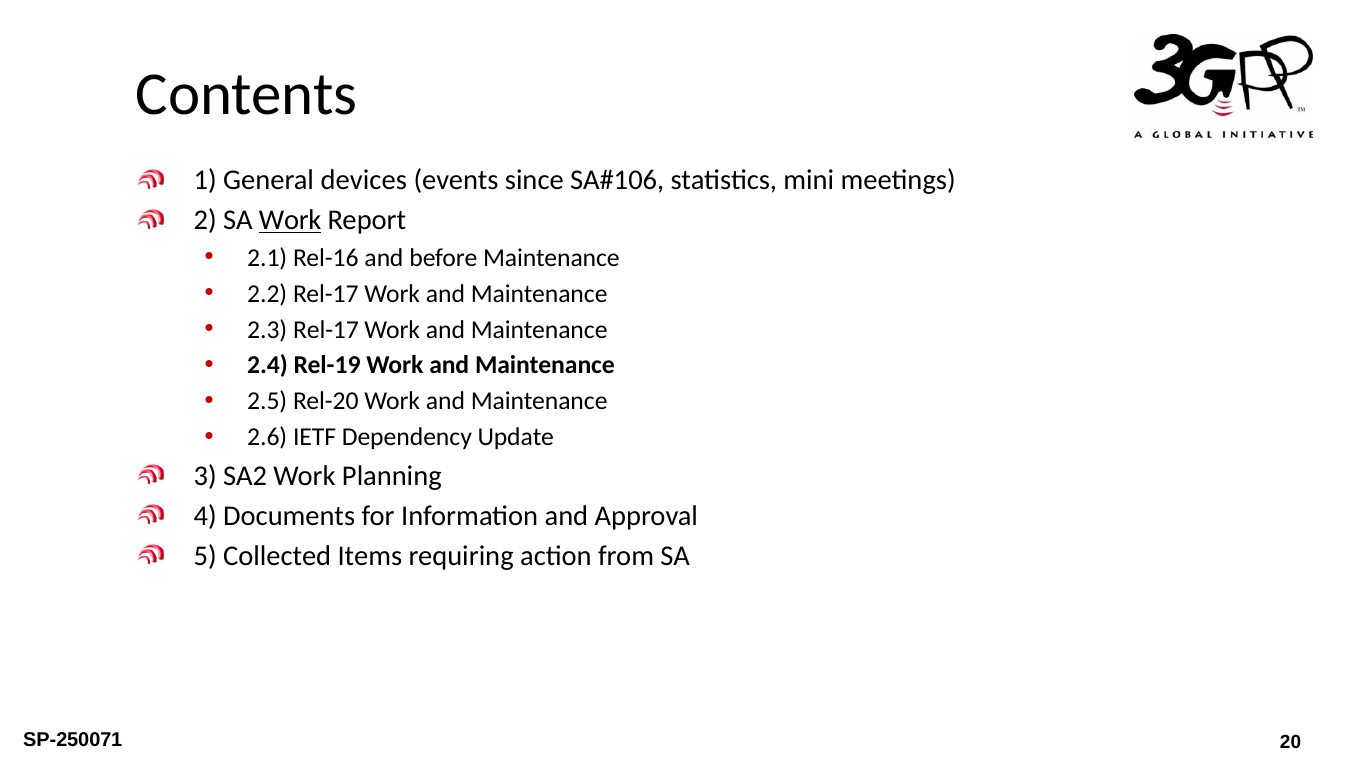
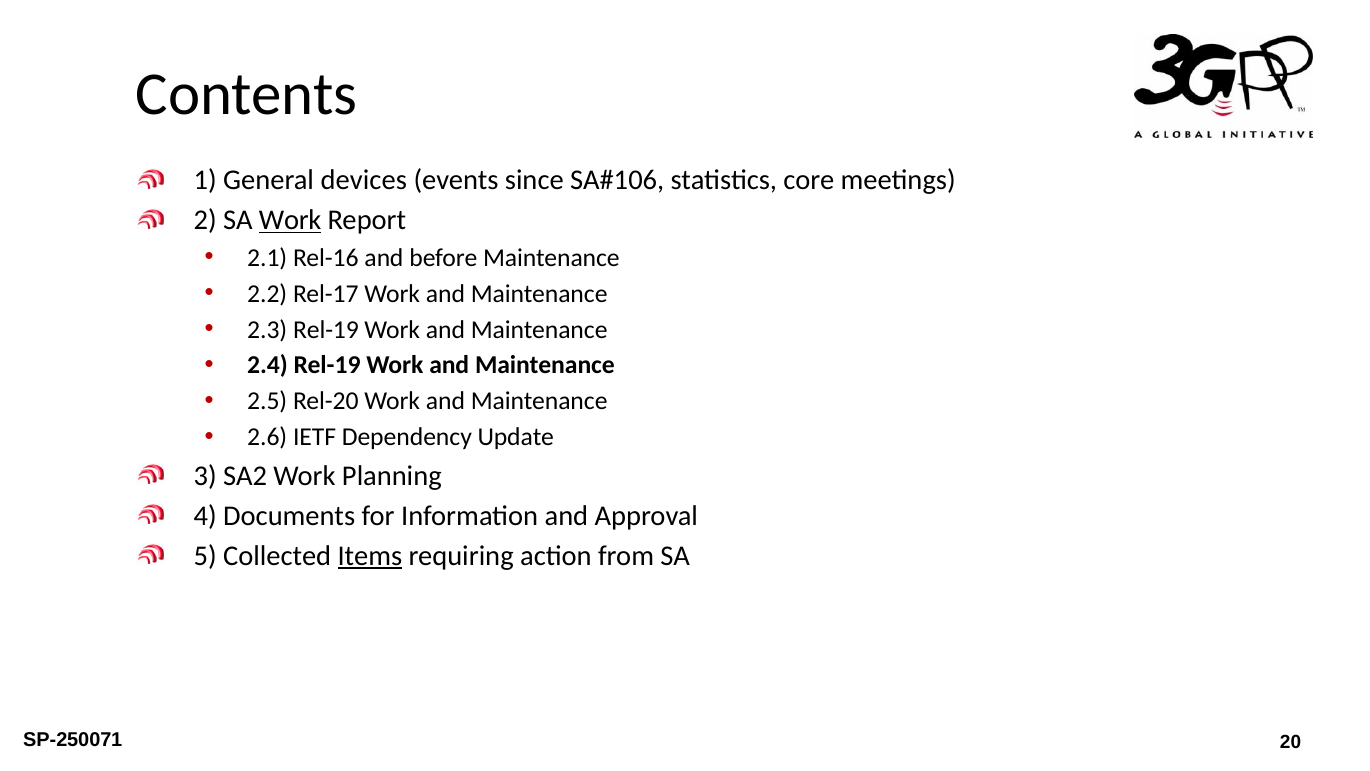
mini: mini -> core (809, 180)
2.3 Rel-17: Rel-17 -> Rel-19 (326, 329)
Items underline: none -> present (370, 556)
